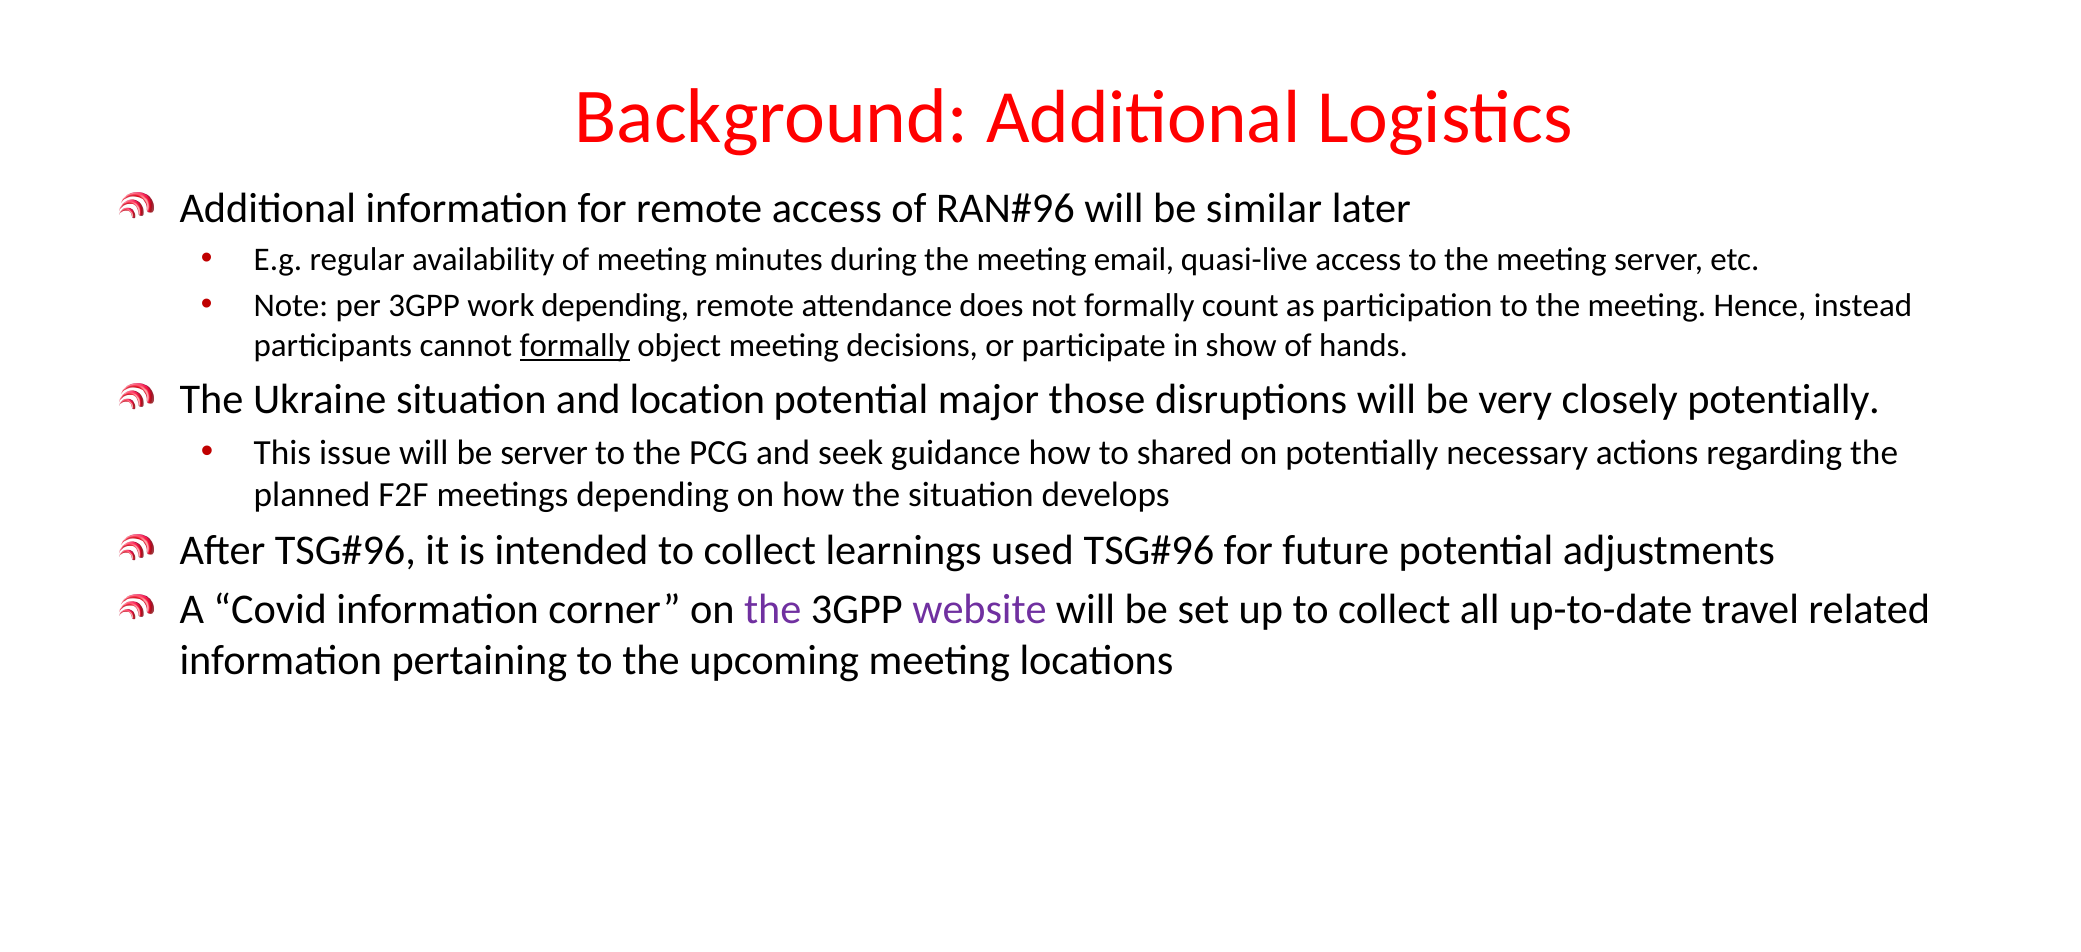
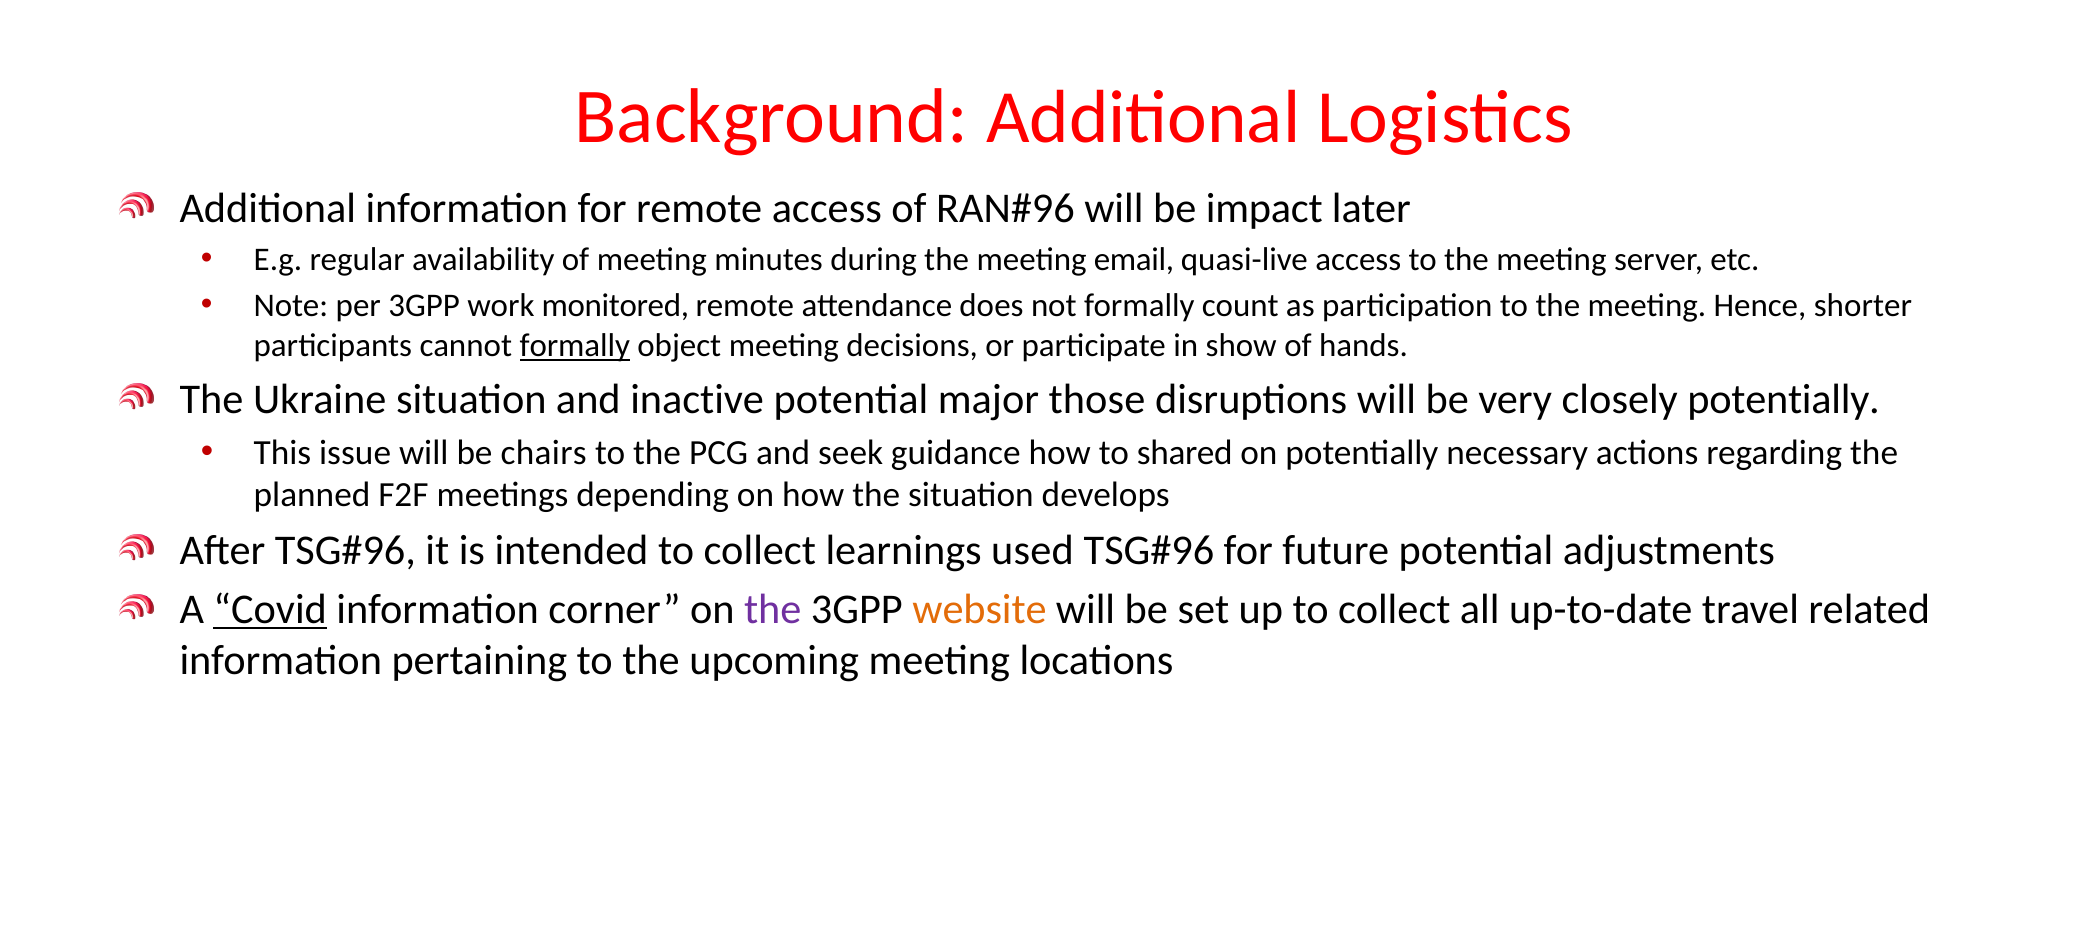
similar: similar -> impact (1264, 209)
work depending: depending -> monitored (615, 306)
instead: instead -> shorter (1863, 306)
location: location -> inactive (697, 400)
be server: server -> chairs (544, 453)
Covid underline: none -> present (270, 610)
website colour: purple -> orange (980, 610)
